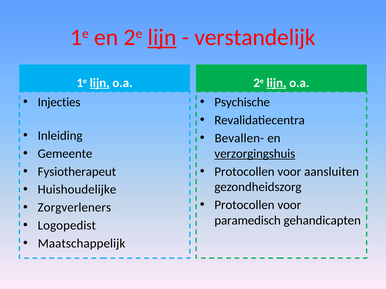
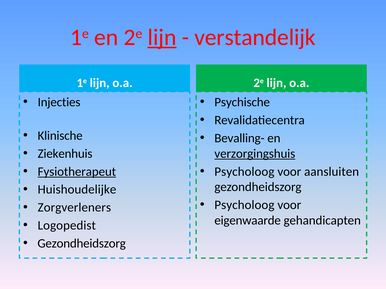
lijn underline: present -> none (100, 83)
lijn underline: present -> none (276, 83)
Inleiding: Inleiding -> Klinische (60, 136)
Bevallen-: Bevallen- -> Bevalling- (239, 138)
Gemeente: Gemeente -> Ziekenhuis (65, 154)
Fysiotherapeut underline: none -> present (77, 172)
Protocollen: Protocollen -> Psycholoog (244, 172)
Protocollen: Protocollen -> Psycholoog (244, 205)
paramedisch: paramedisch -> eigenwaarde (248, 221)
Maatschappelijk: Maatschappelijk -> Gezondheidszorg (82, 244)
